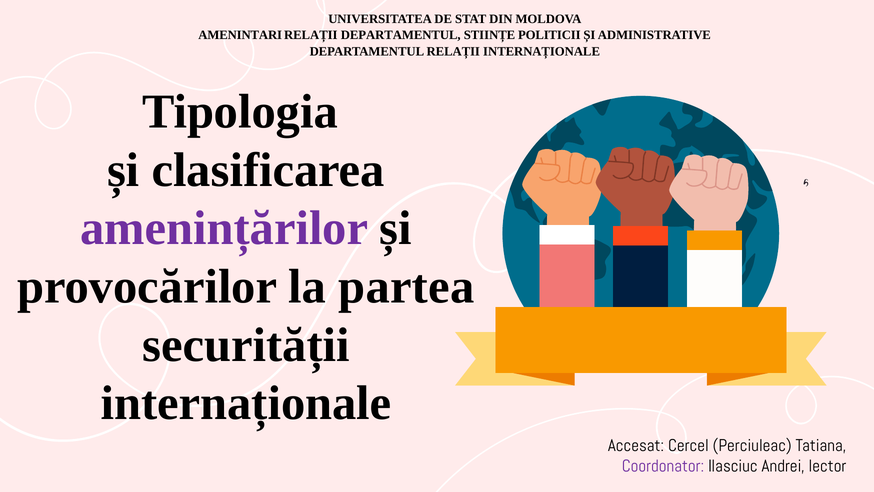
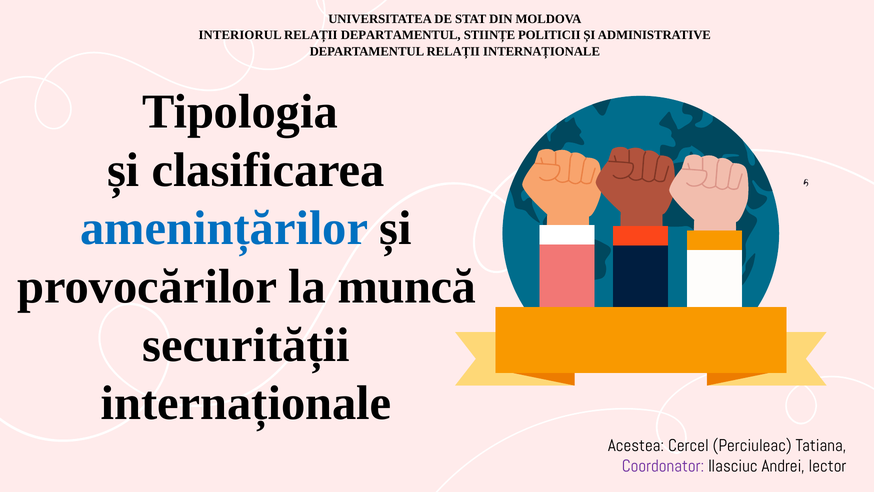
AMENINTARI: AMENINTARI -> INTERIORUL (240, 35)
amenințărilor colour: purple -> blue (224, 228)
partea: partea -> muncă (407, 287)
Accesat: Accesat -> Acestea (636, 445)
